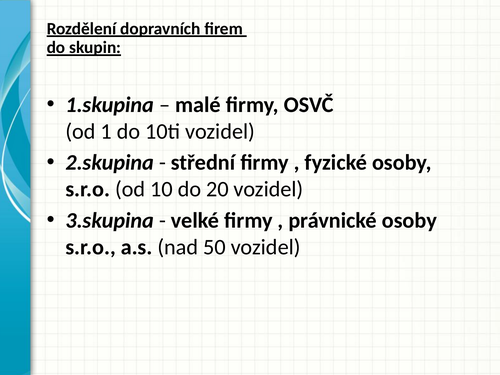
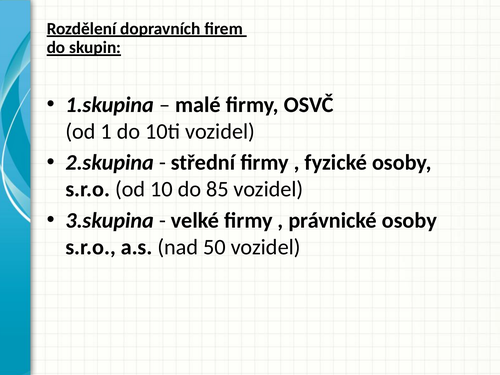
20: 20 -> 85 (217, 189)
